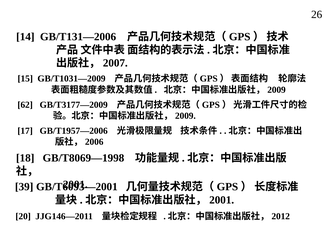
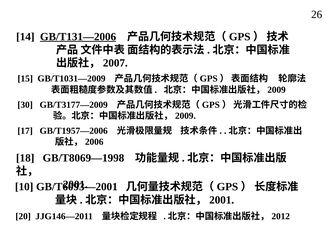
GB/T131—2006 underline: none -> present (78, 37)
62: 62 -> 30 (25, 105)
39: 39 -> 10 (24, 187)
